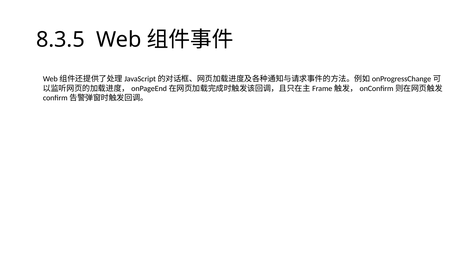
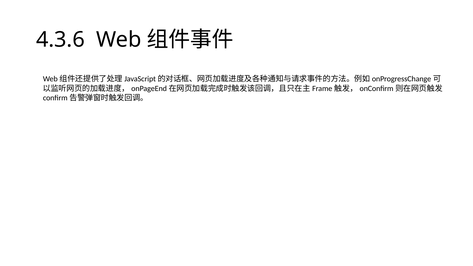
8.3.5: 8.3.5 -> 4.3.6 (60, 40)
